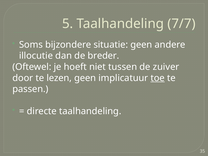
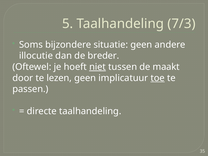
7/7: 7/7 -> 7/3 (181, 24)
niet underline: none -> present (98, 67)
zuiver: zuiver -> maakt (166, 67)
